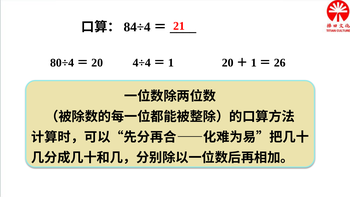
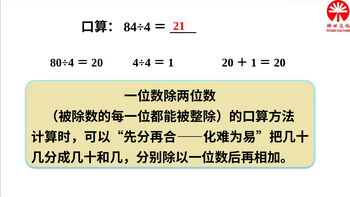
26: 26 -> 20 (280, 63)
